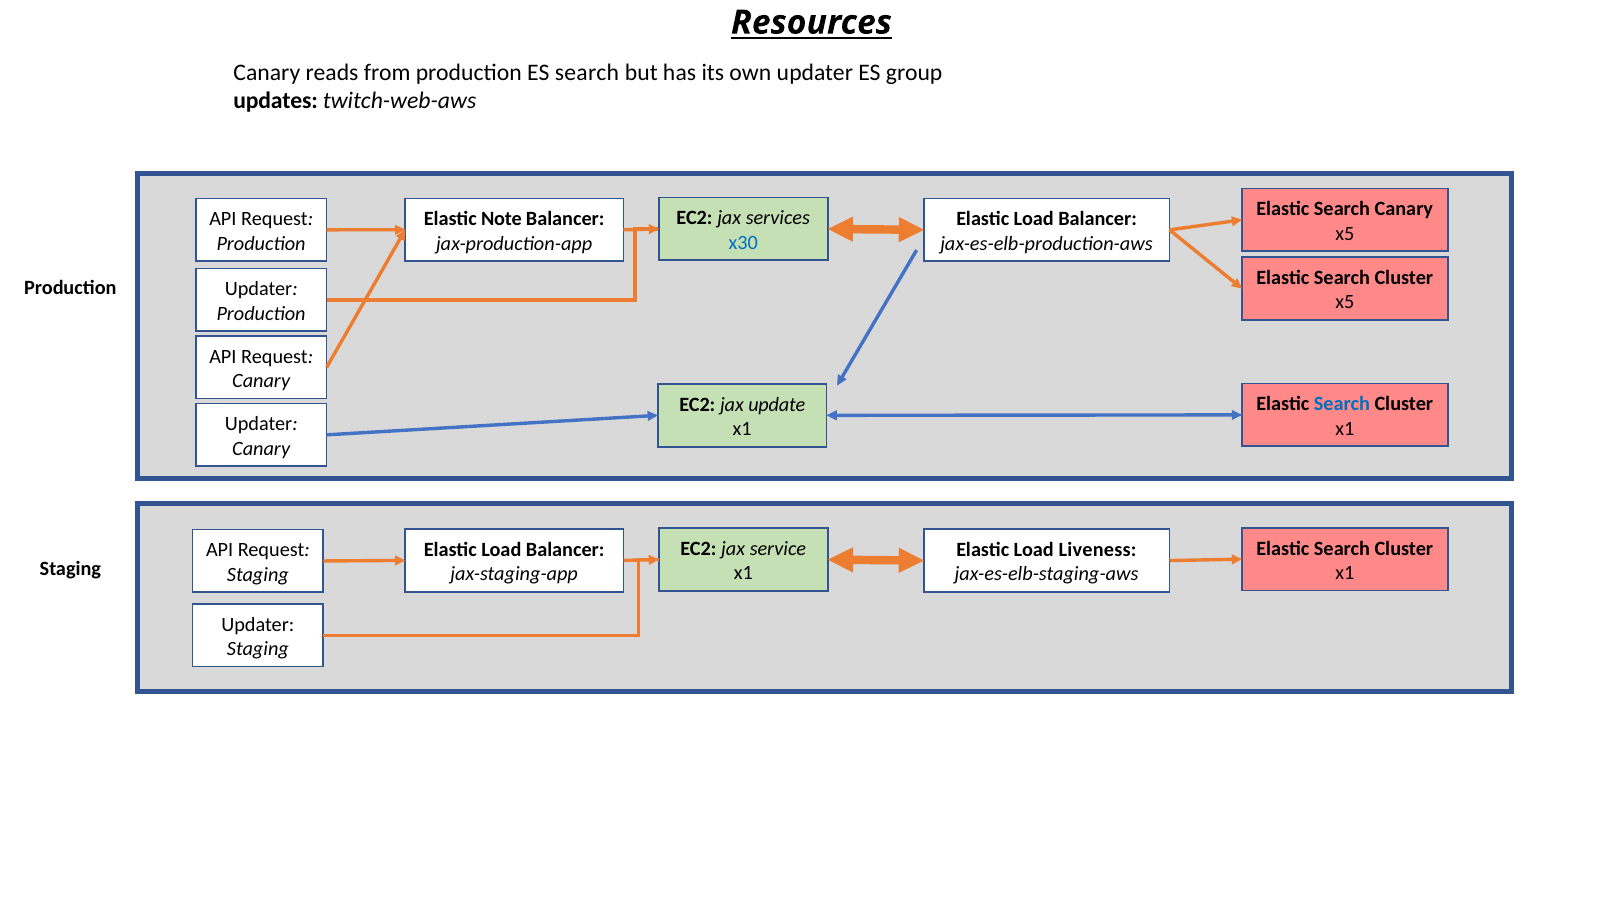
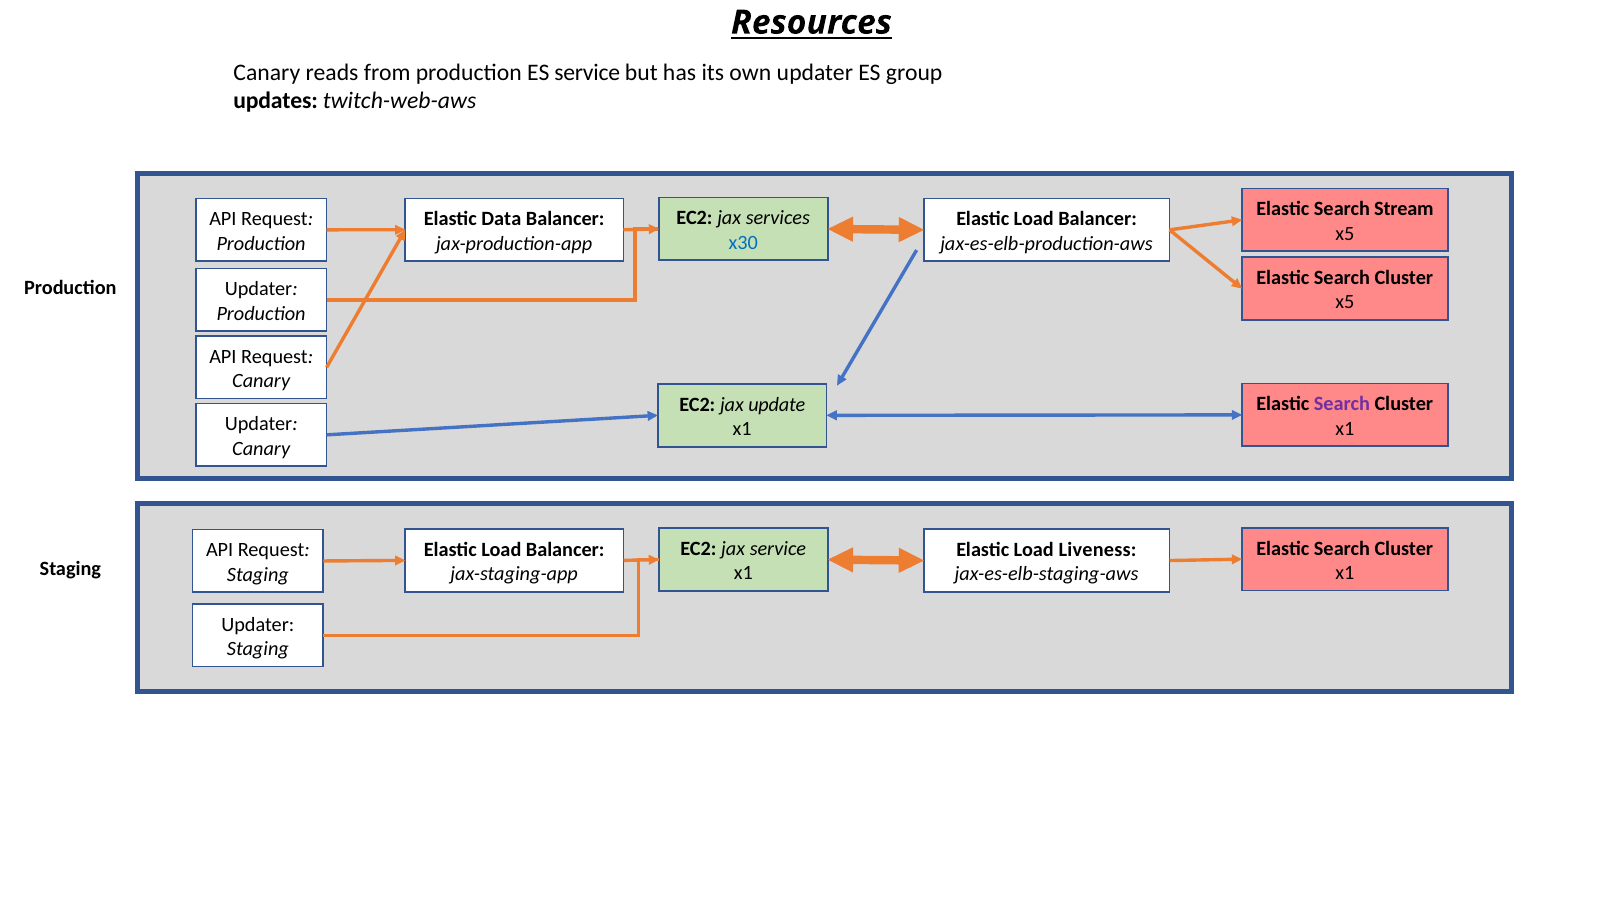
ES search: search -> service (587, 73)
Search Canary: Canary -> Stream (1404, 209)
Note: Note -> Data (501, 219)
Search colour: blue -> purple (1342, 404)
